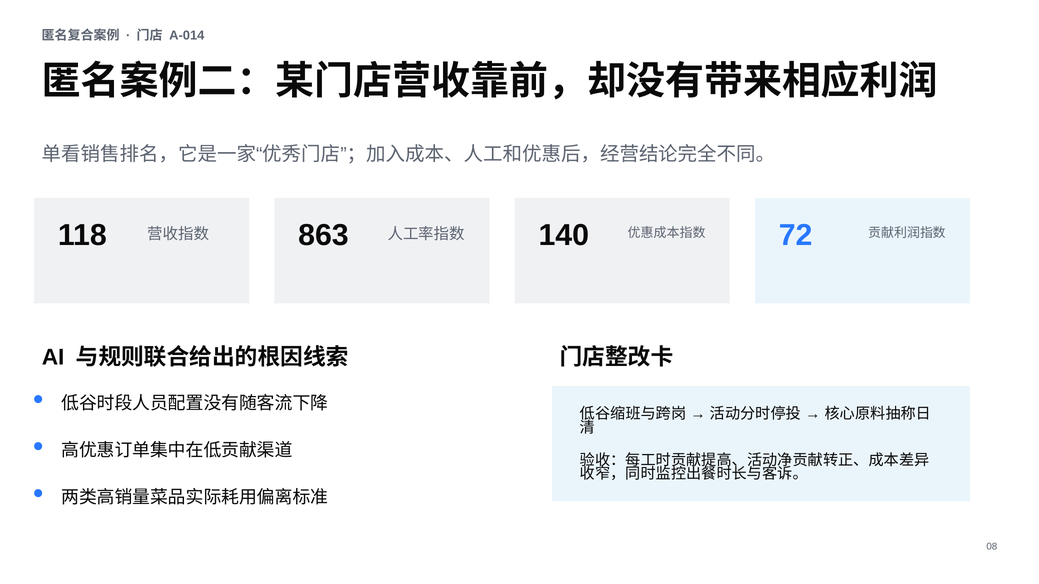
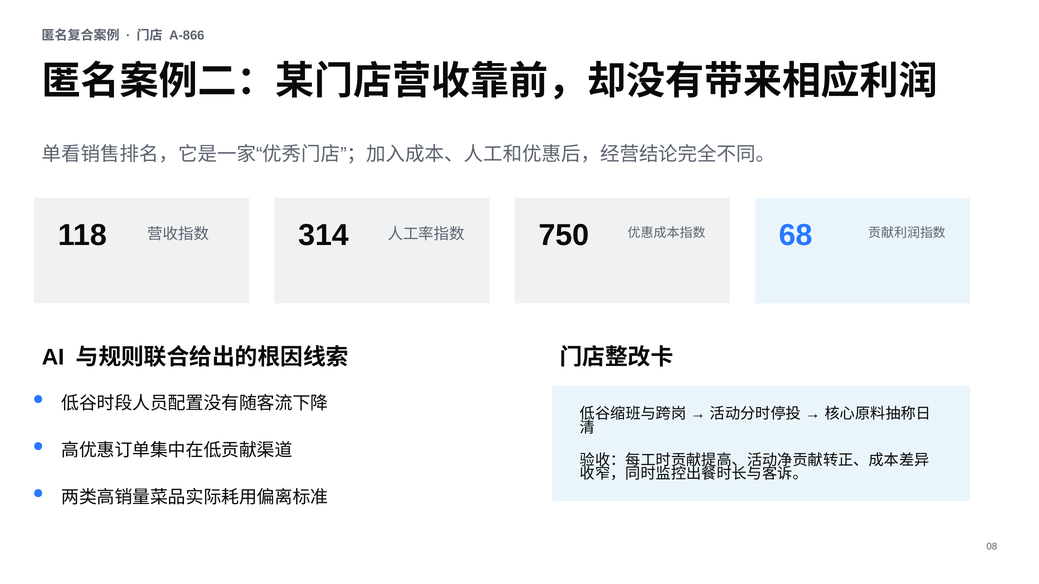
A-014: A-014 -> A-866 (187, 36)
863: 863 -> 314 (323, 236)
140: 140 -> 750 (564, 236)
72: 72 -> 68 (796, 236)
